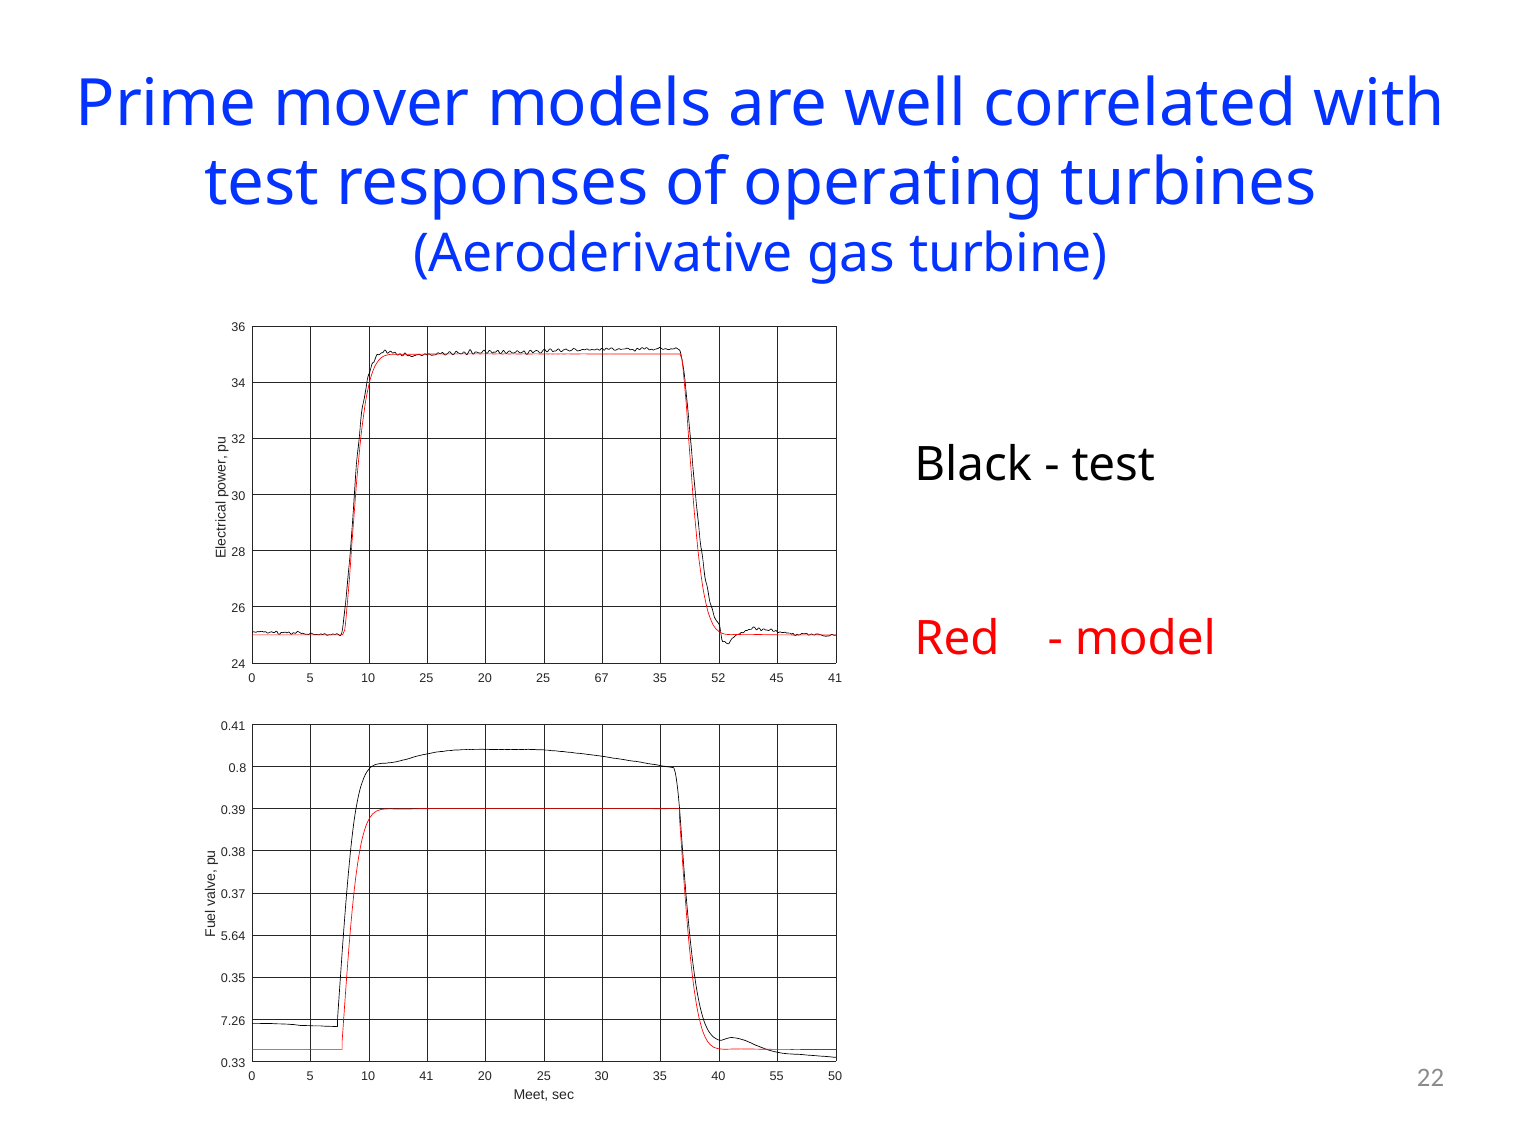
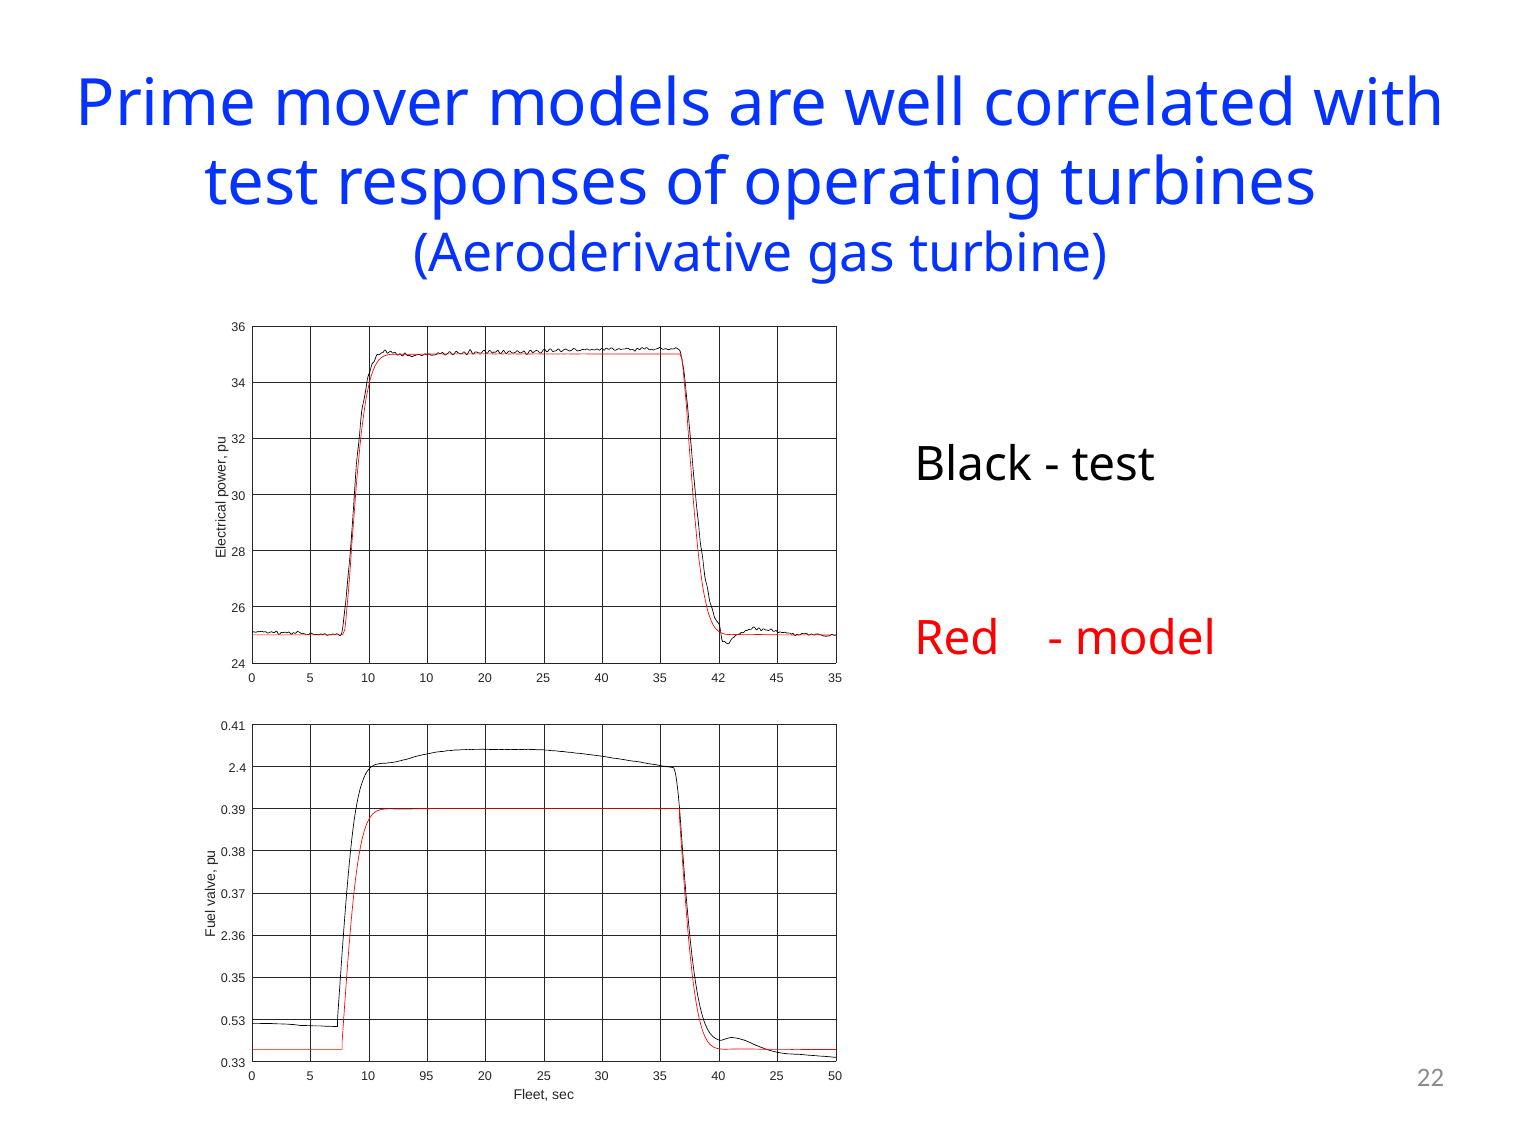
10 25: 25 -> 10 (426, 678)
25 67: 67 -> 40 (602, 678)
52: 52 -> 42 (718, 678)
45 41: 41 -> 35 (835, 678)
0.8: 0.8 -> 2.4 (237, 768)
5.64: 5.64 -> 2.36 (233, 937)
7.26: 7.26 -> 0.53 (233, 1021)
10 41: 41 -> 95 (426, 1077)
40 55: 55 -> 25 (777, 1077)
Meet: Meet -> Fleet (531, 1095)
